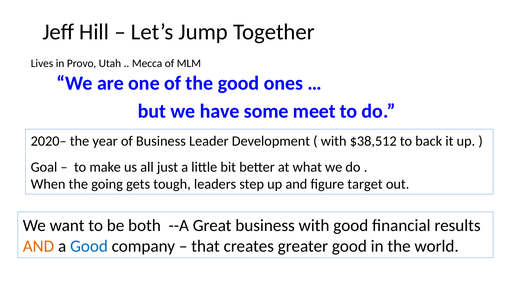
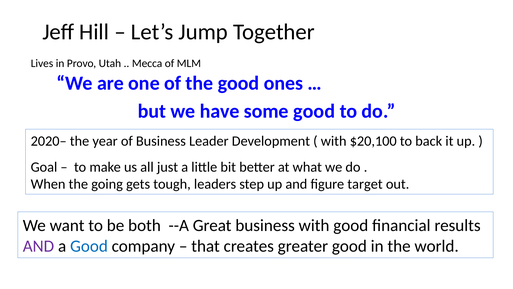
some meet: meet -> good (314, 111)
$38,512: $38,512 -> $20,100 (373, 141)
AND colour: orange -> purple (38, 246)
